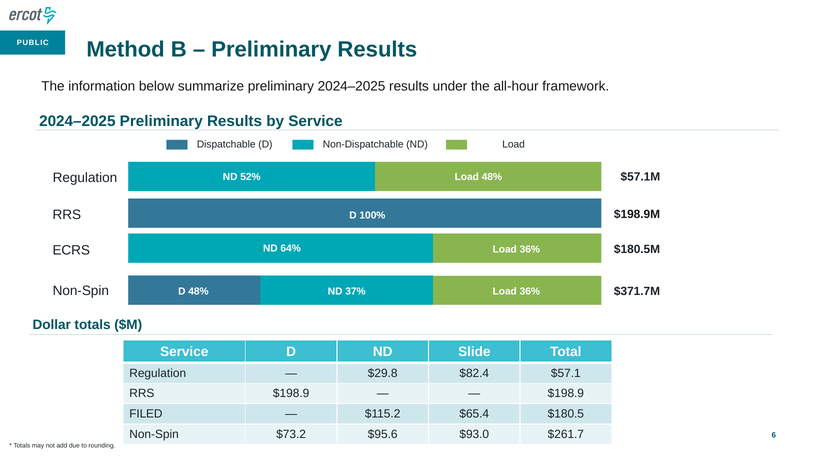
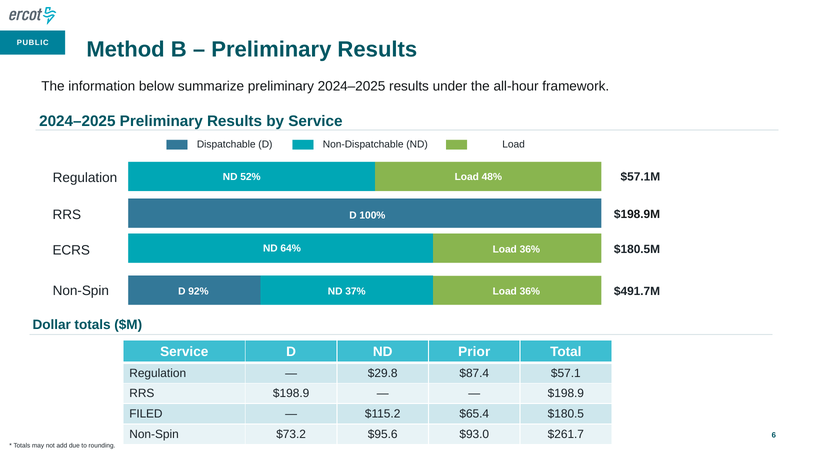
D 48%: 48% -> 92% (198, 291)
$371.7M: $371.7M -> $491.7M (637, 291)
Slide: Slide -> Prior (474, 352)
$82.4: $82.4 -> $87.4 (474, 373)
